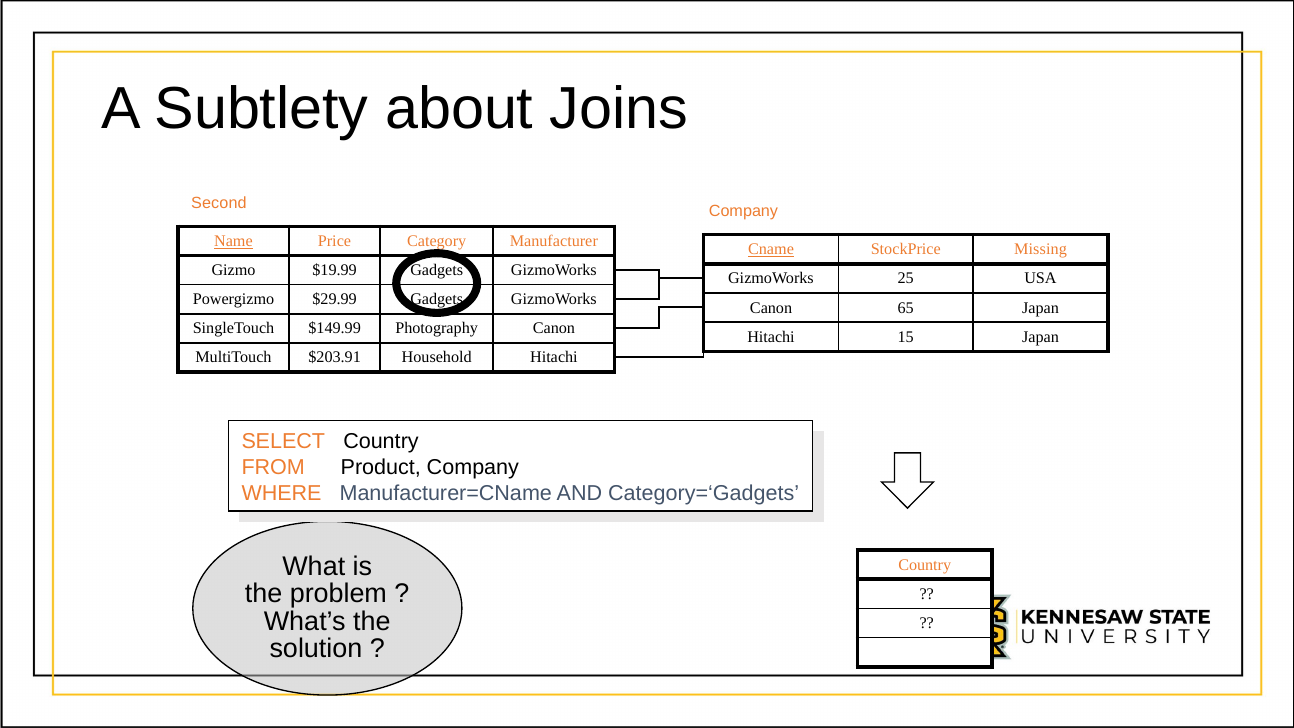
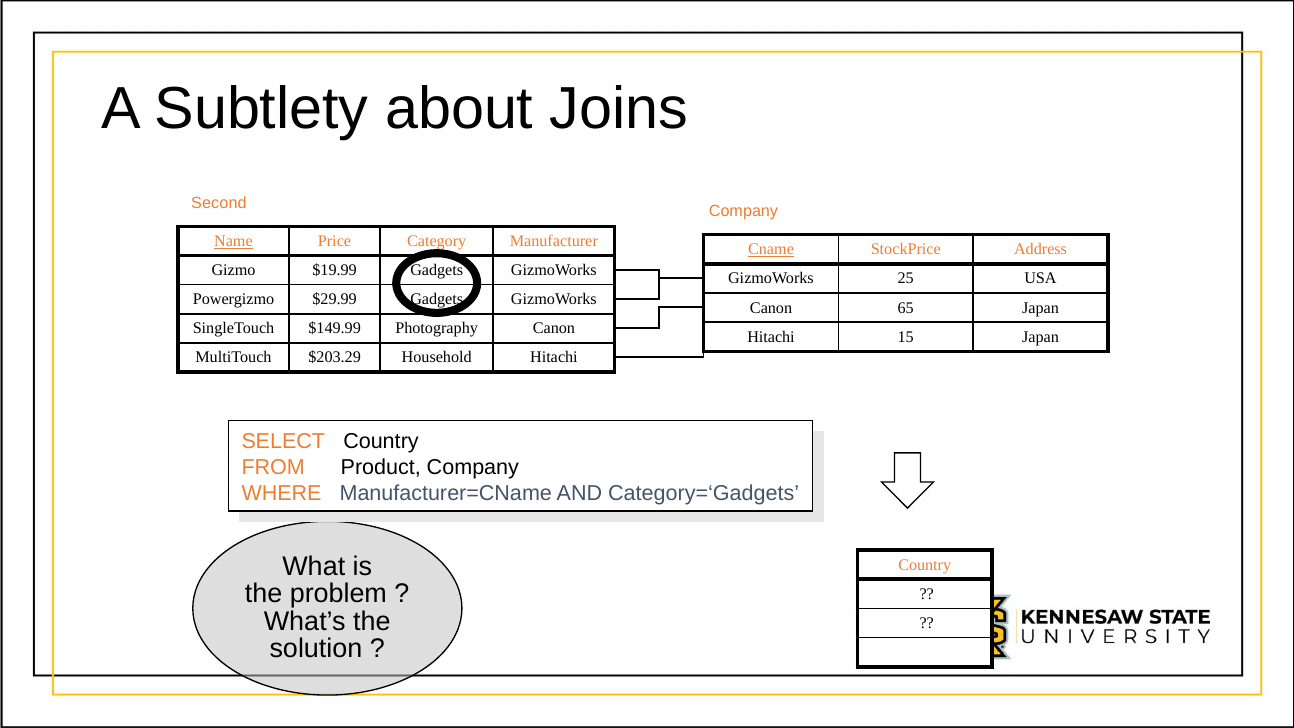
Missing: Missing -> Address (1041, 249)
$203.91: $203.91 -> $203.29 (335, 357)
